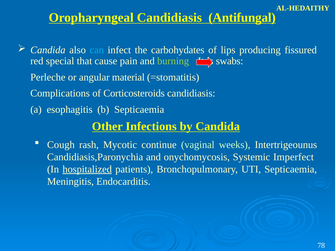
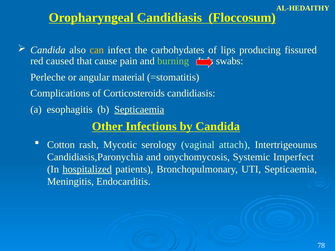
Antifungal: Antifungal -> Floccosum (242, 18)
can colour: light blue -> yellow (97, 50)
special: special -> caused (60, 61)
Septicaemia underline: none -> present (139, 110)
Cough: Cough -> Cotton (61, 145)
continue: continue -> serology (159, 145)
weeks: weeks -> attach (235, 145)
